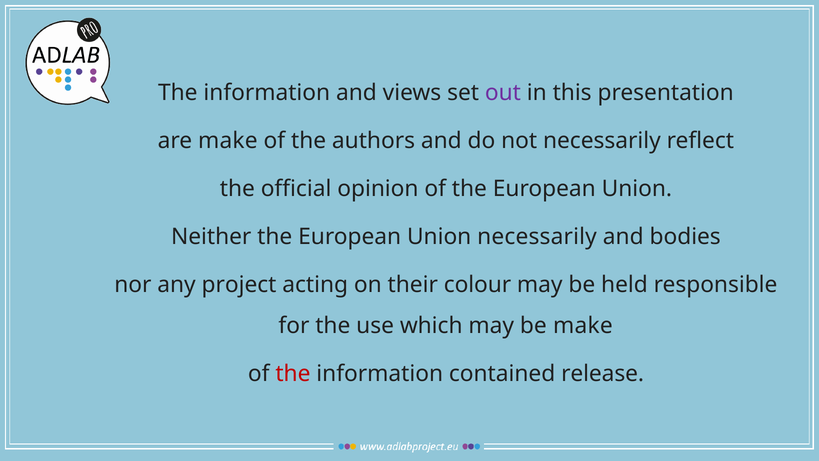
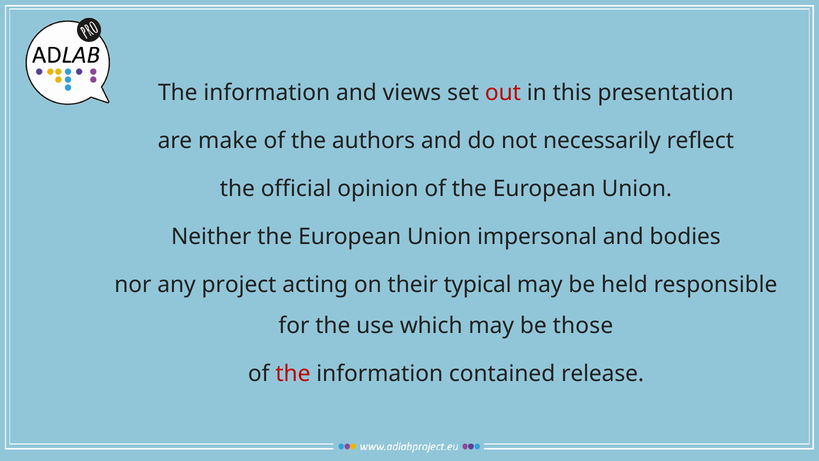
out colour: purple -> red (503, 93)
Union necessarily: necessarily -> impersonal (537, 237)
colour: colour -> typical (478, 284)
be make: make -> those (583, 325)
